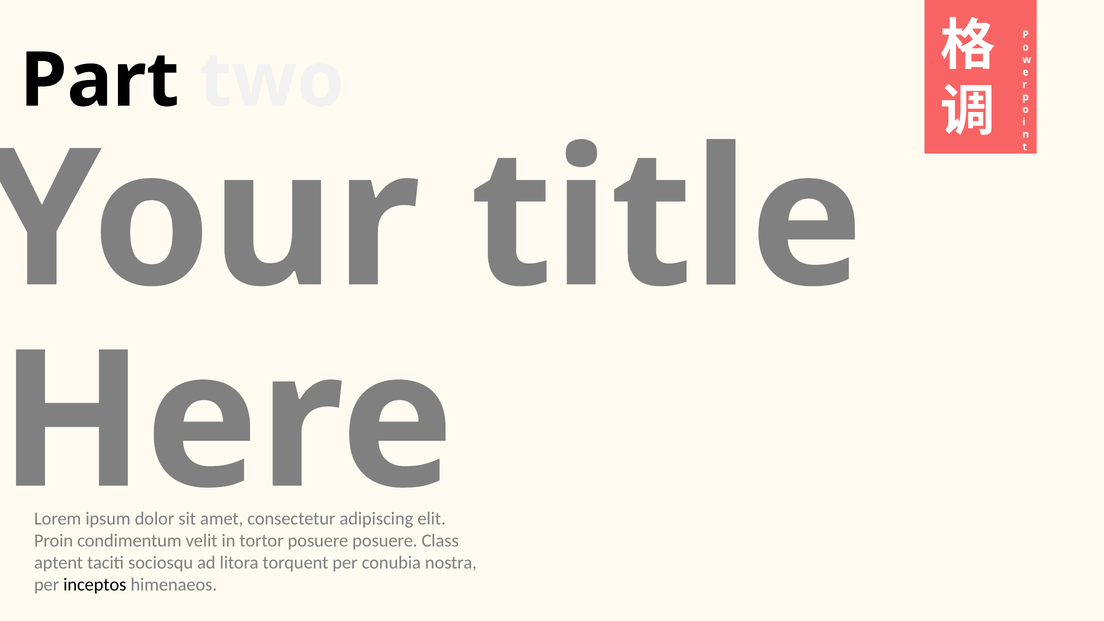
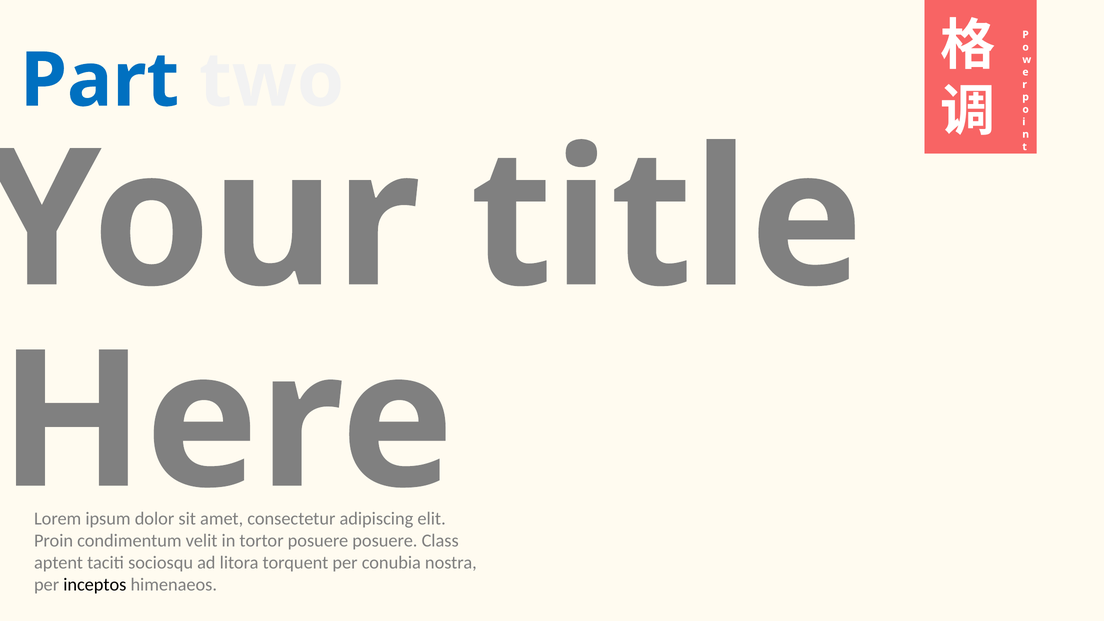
Part colour: black -> blue (100, 81)
